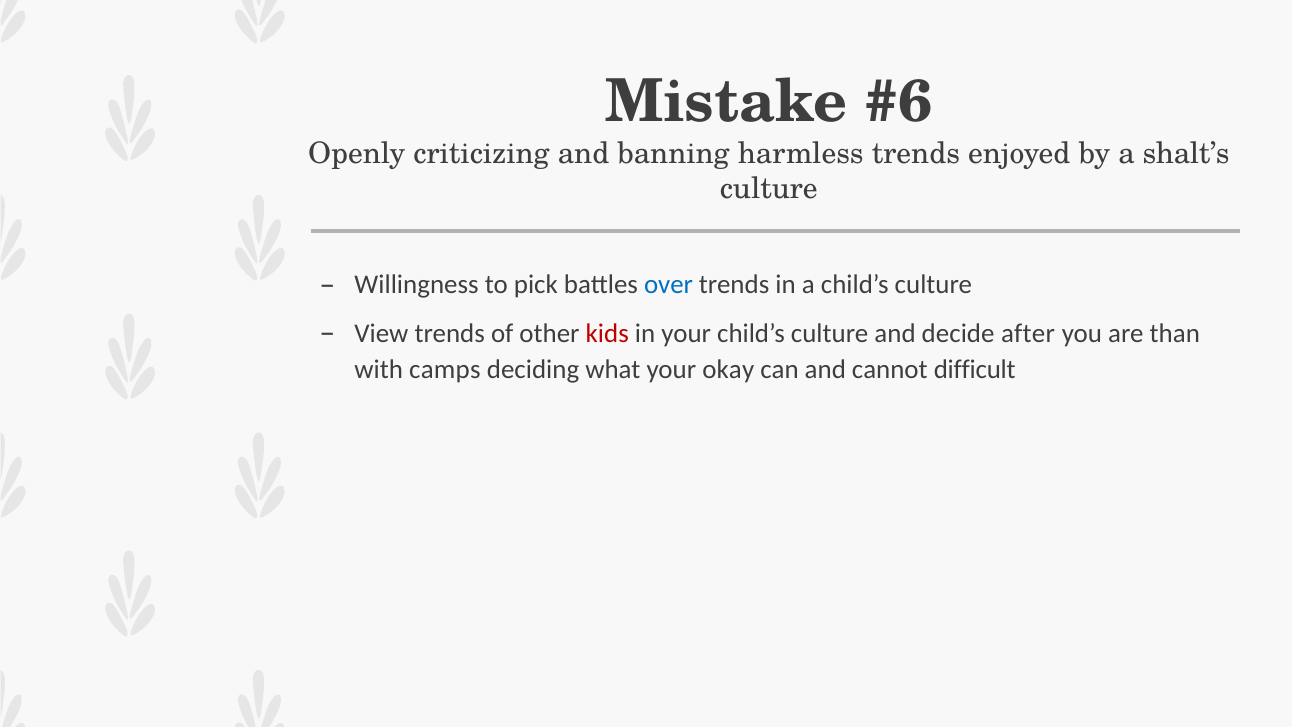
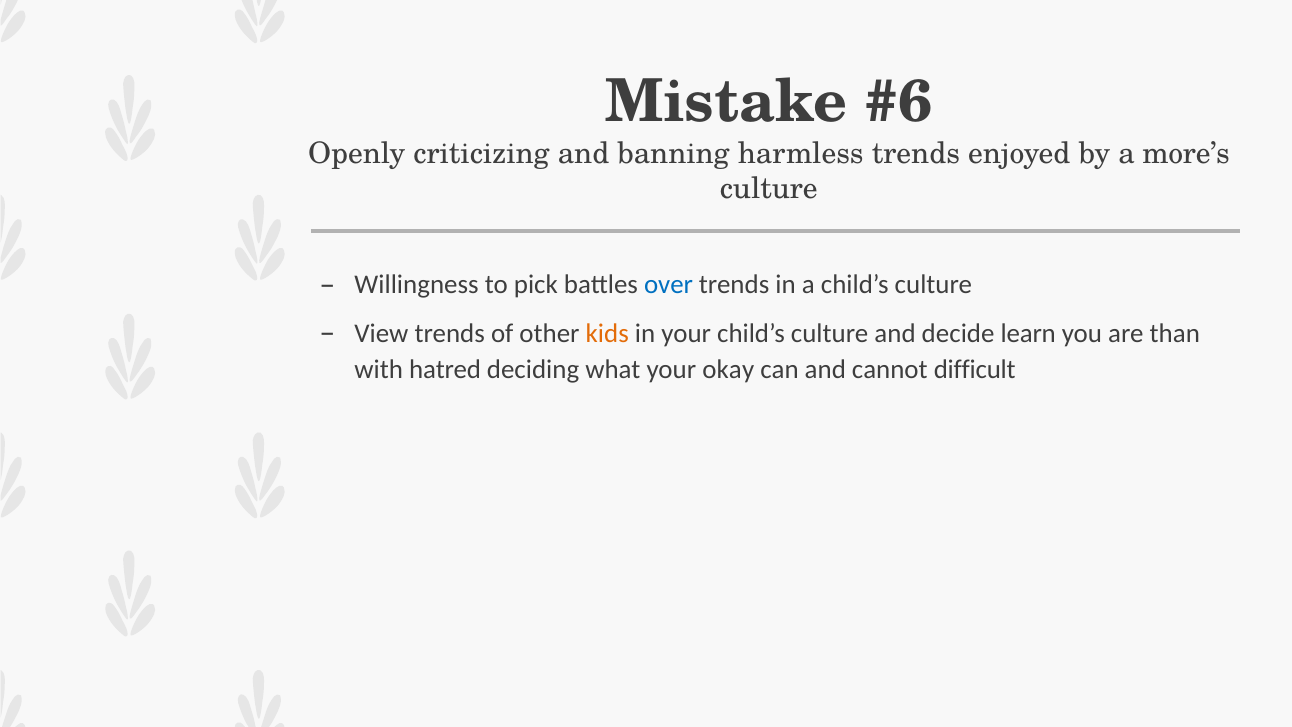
shalt’s: shalt’s -> more’s (1186, 154)
kids colour: red -> orange (607, 333)
after: after -> learn (1028, 333)
camps: camps -> hatred (445, 369)
